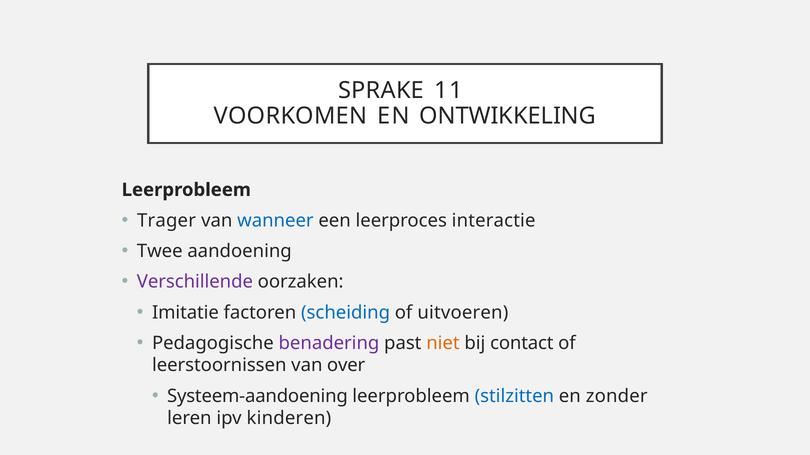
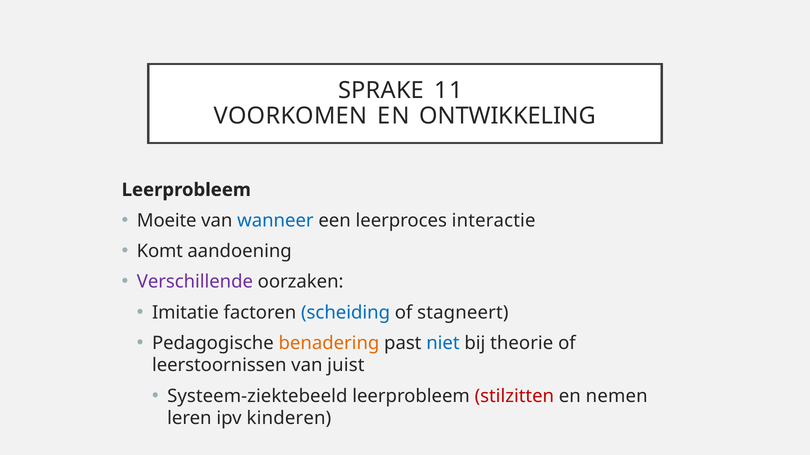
Trager: Trager -> Moeite (167, 221)
Twee: Twee -> Komt (160, 251)
uitvoeren: uitvoeren -> stagneert (463, 313)
benadering colour: purple -> orange (329, 343)
niet colour: orange -> blue (443, 343)
contact: contact -> theorie (522, 343)
over: over -> juist (346, 366)
Systeem-aandoening: Systeem-aandoening -> Systeem-ziektebeeld (257, 396)
stilzitten colour: blue -> red (514, 396)
zonder: zonder -> nemen (617, 396)
